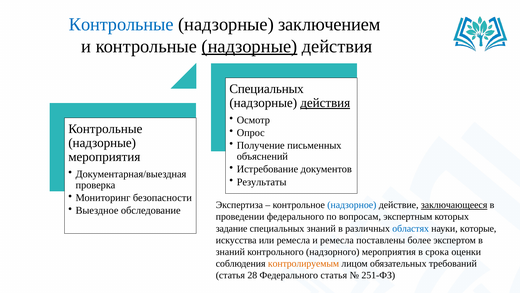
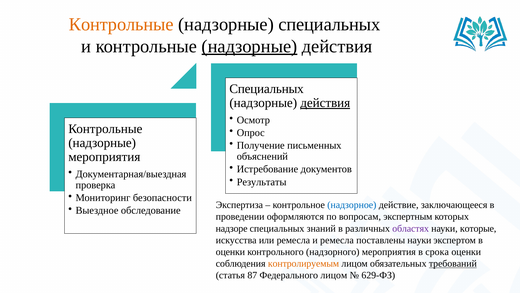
Контрольные colour: blue -> orange (121, 24)
надзорные заключением: заключением -> специальных (329, 24)
заключающееся underline: present -> none (454, 205)
проведении федерального: федерального -> оформляются (295, 216)
задание: задание -> надзоре (232, 228)
областях colour: blue -> purple (411, 228)
поставлены более: более -> науки (419, 240)
знаний: знаний -> оценки (230, 251)
требований underline: none -> present (453, 263)
28: 28 -> 87 (252, 275)
Федерального статья: статья -> лицом (334, 275)
251-ФЗ: 251-ФЗ -> 629-ФЗ (378, 275)
